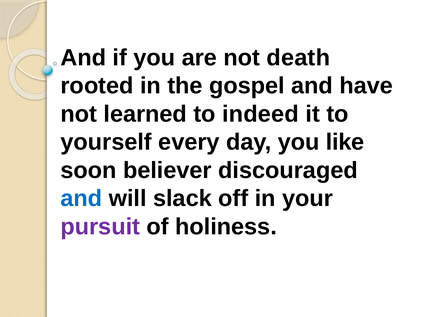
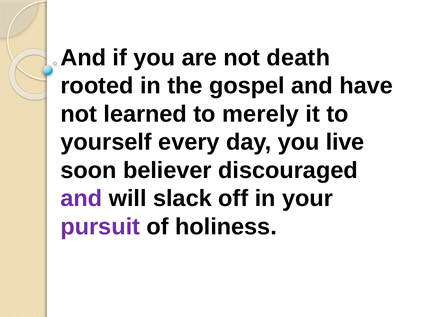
indeed: indeed -> merely (261, 114)
like: like -> live (345, 142)
and colour: blue -> purple (81, 199)
